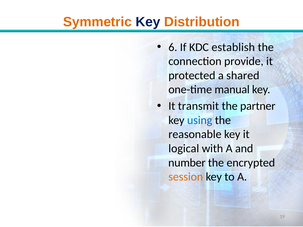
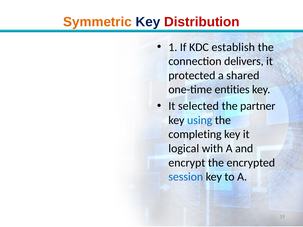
Distribution colour: orange -> red (202, 22)
6: 6 -> 1 (173, 47)
provide: provide -> delivers (244, 61)
manual: manual -> entities (232, 90)
transmit: transmit -> selected (198, 106)
reasonable: reasonable -> completing (195, 135)
number: number -> encrypt (187, 163)
session colour: orange -> blue (186, 177)
